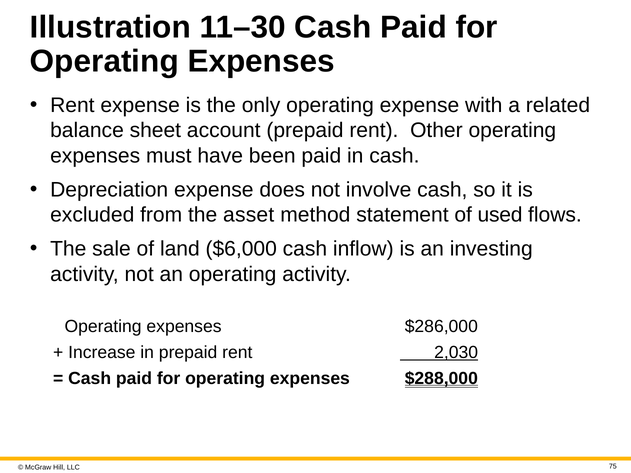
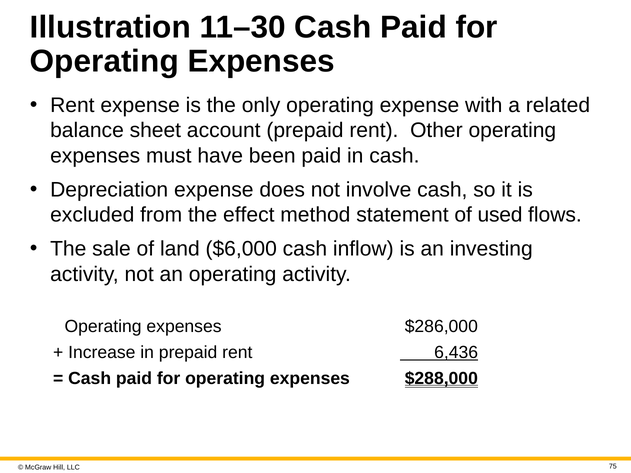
asset: asset -> effect (249, 215)
2,030: 2,030 -> 6,436 (456, 353)
